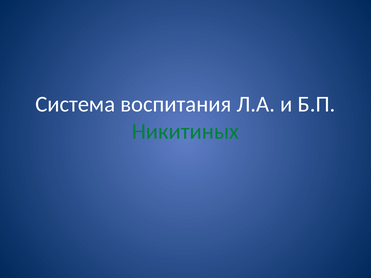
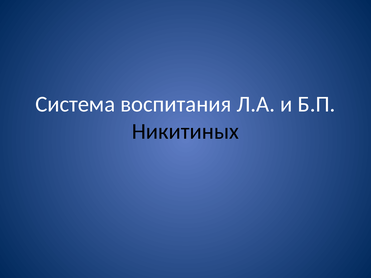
Никитиных colour: green -> black (185, 131)
